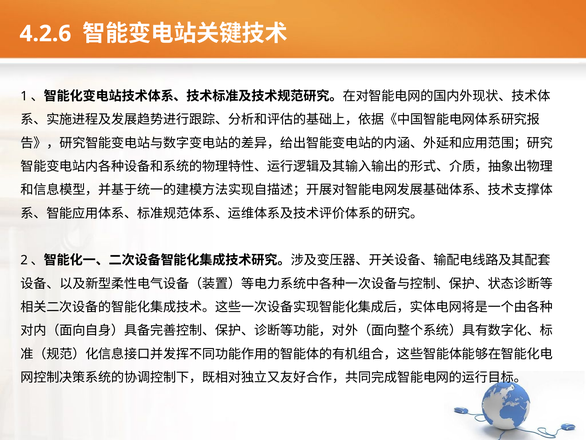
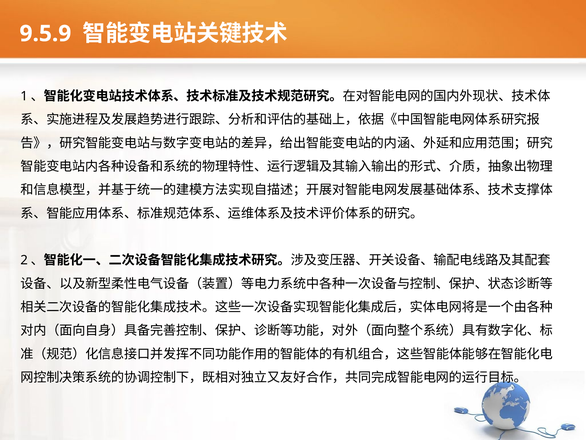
4.2.6: 4.2.6 -> 9.5.9 (45, 34)
